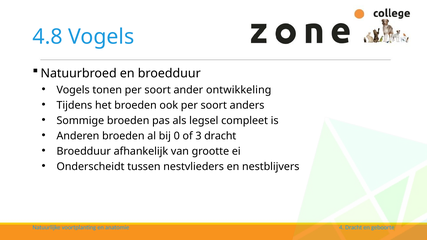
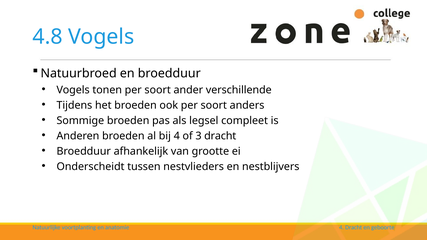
ontwikkeling: ontwikkeling -> verschillende (239, 90)
bij 0: 0 -> 4 (177, 136)
